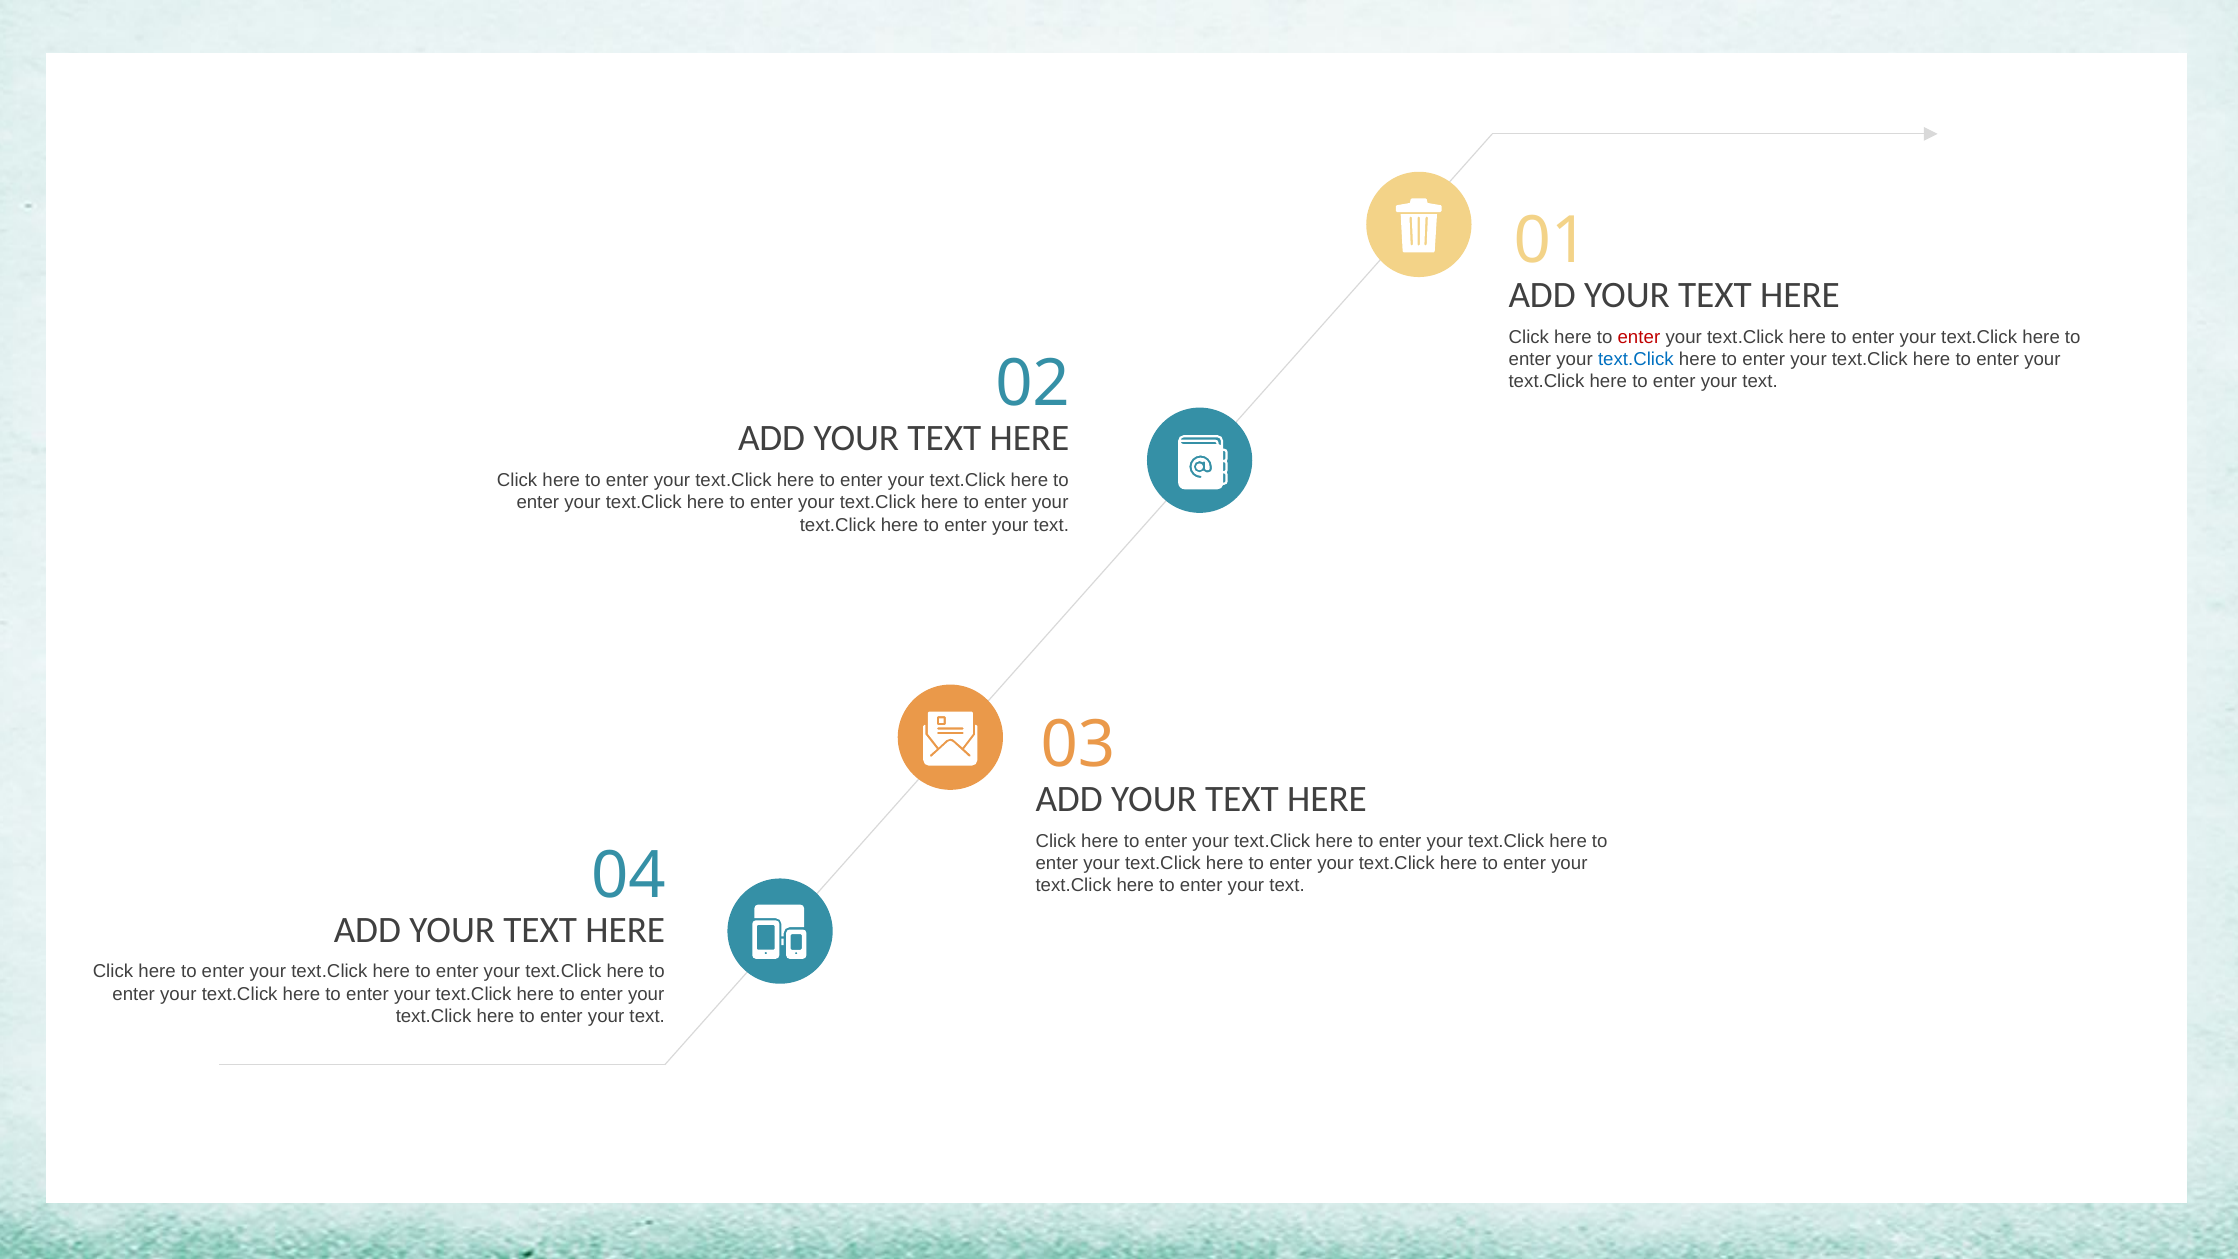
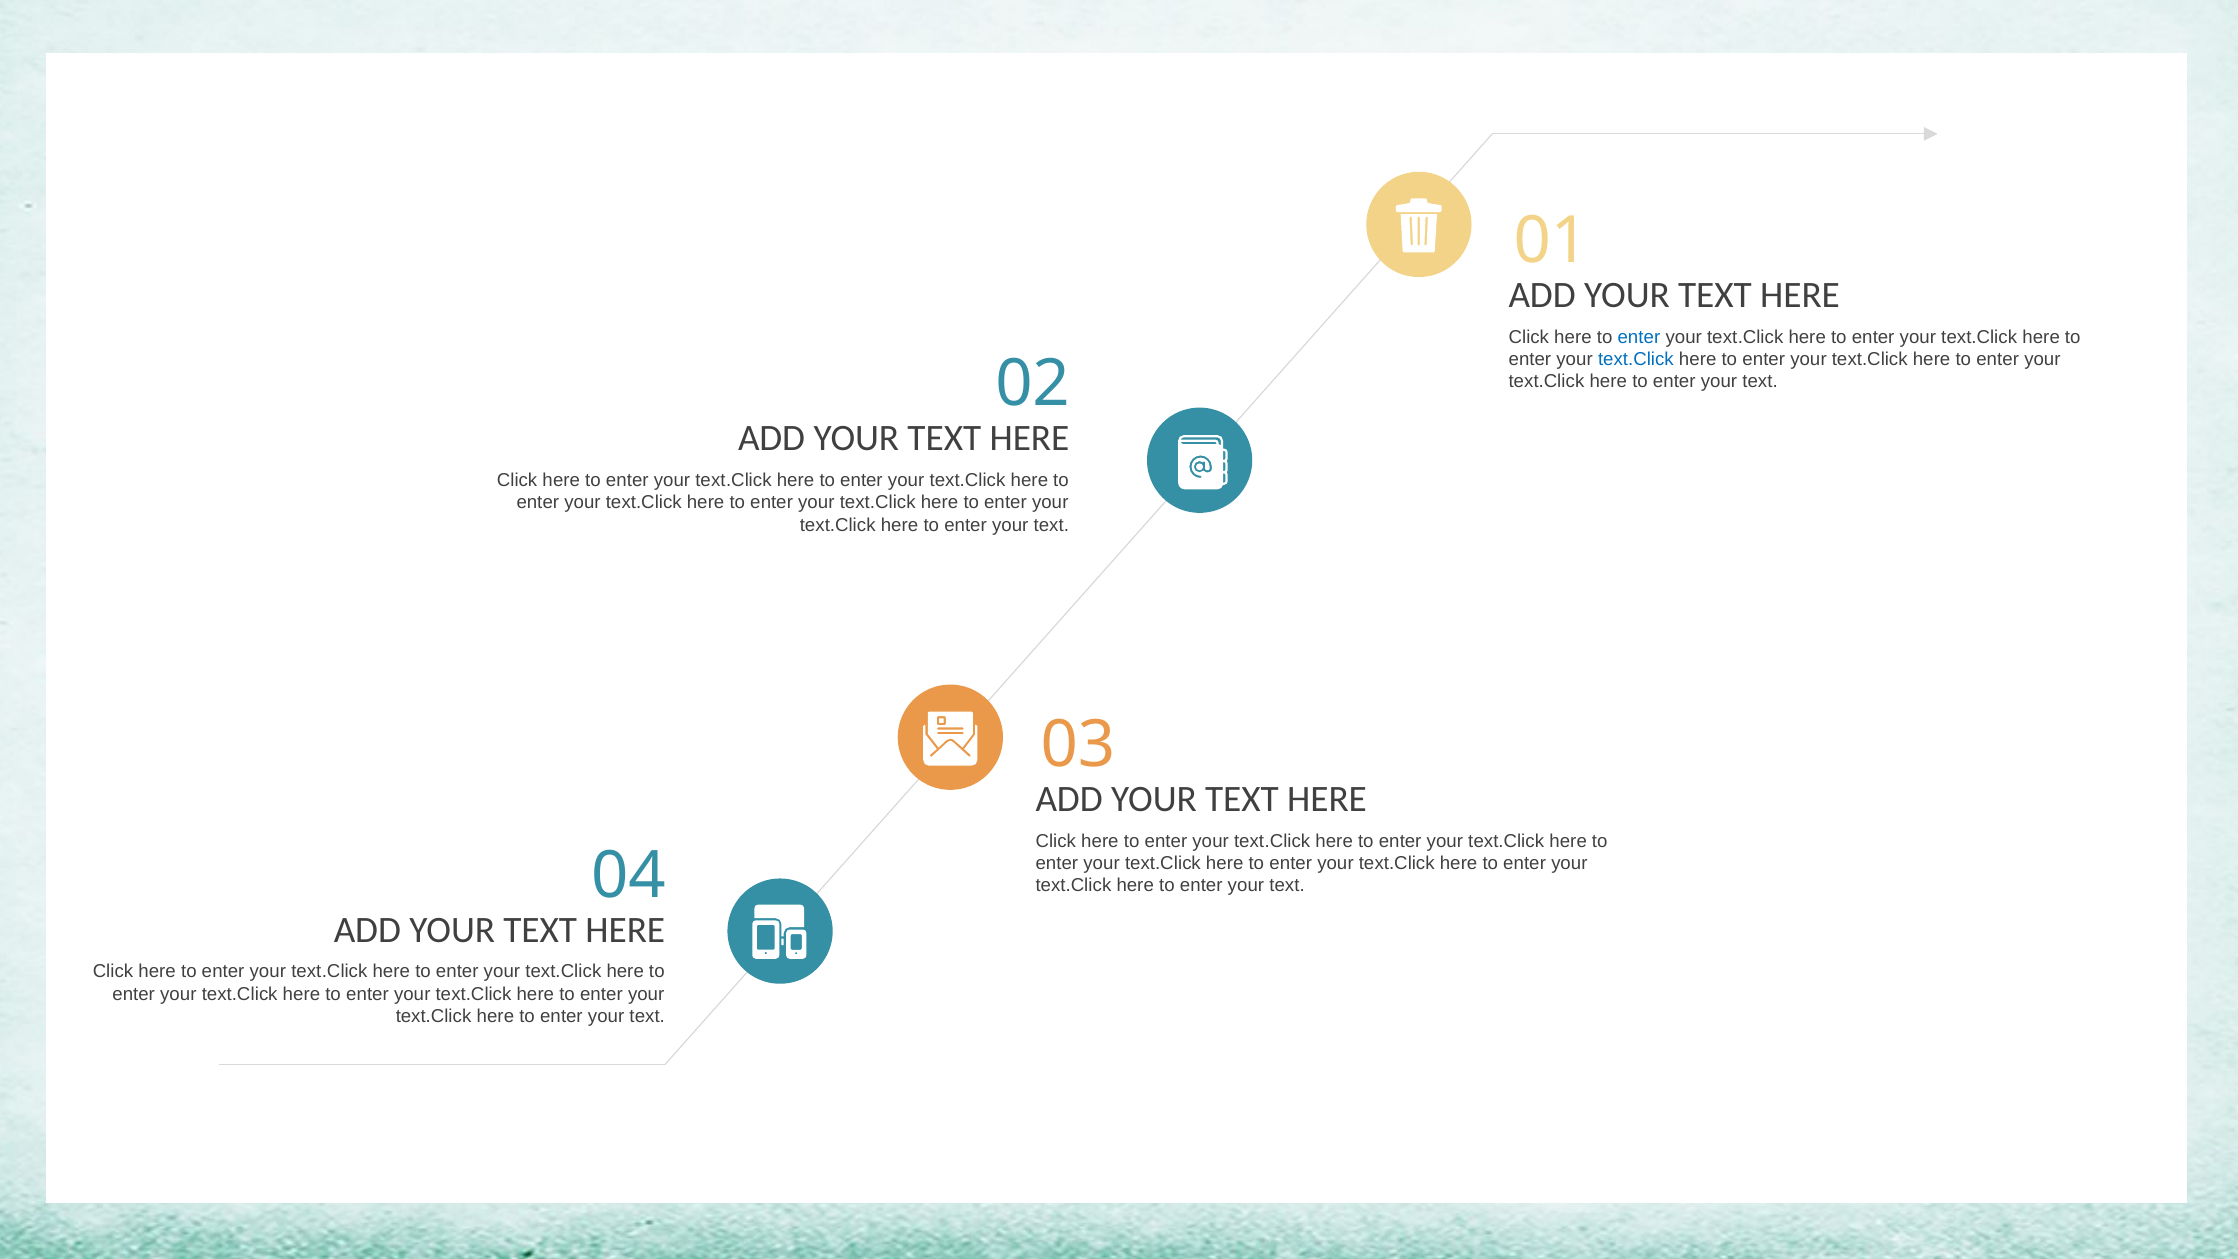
enter colour: red -> blue (1639, 337)
